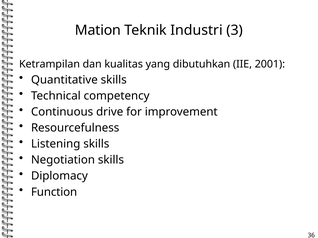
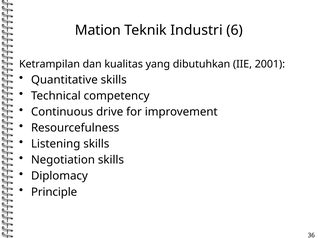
3: 3 -> 6 (235, 30)
Function: Function -> Principle (54, 192)
